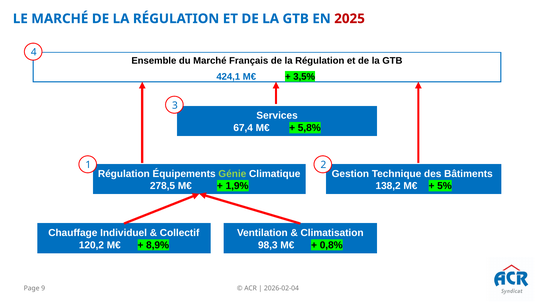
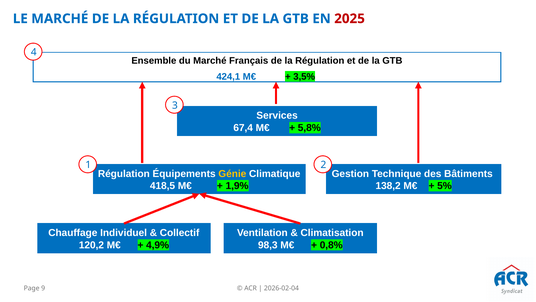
Génie colour: light green -> yellow (232, 173)
278,5: 278,5 -> 418,5 (163, 185)
8,9%: 8,9% -> 4,9% (158, 245)
